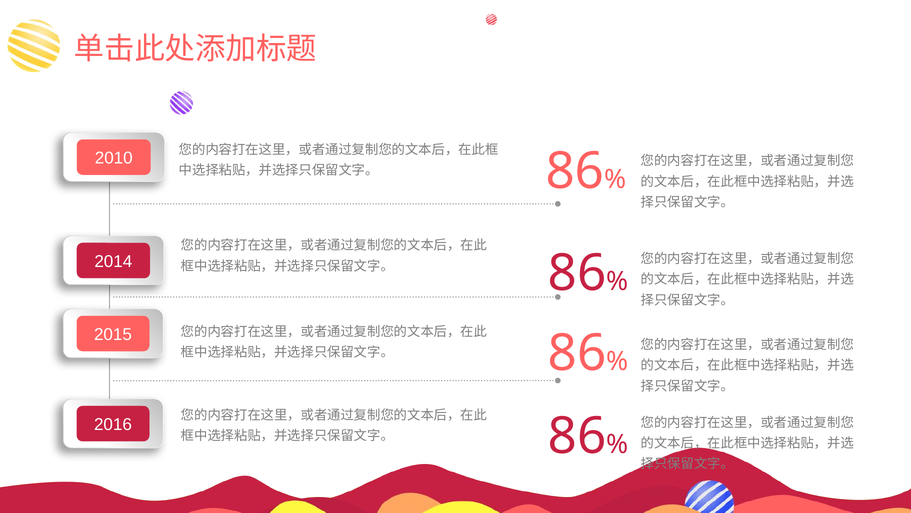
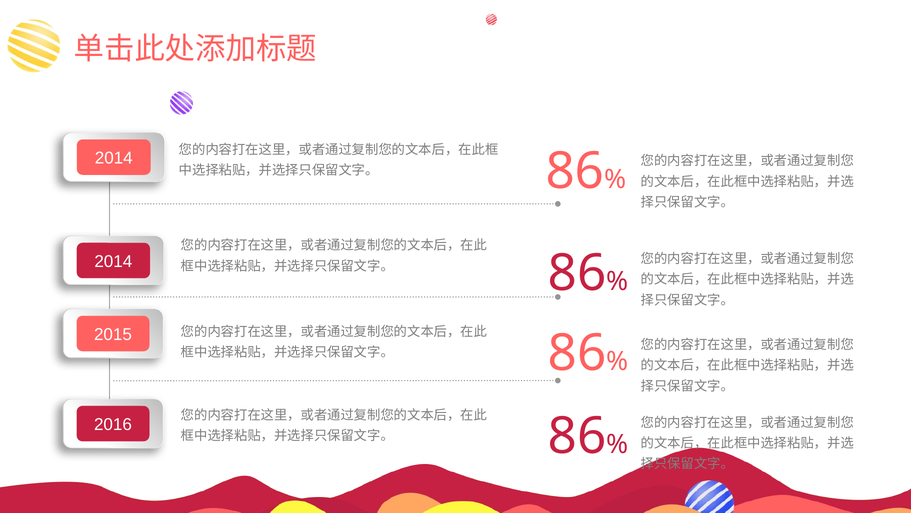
2010: 2010 -> 2014 (114, 158)
